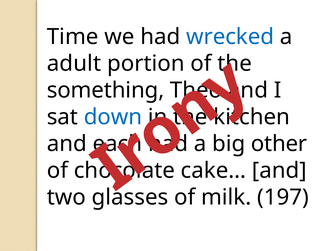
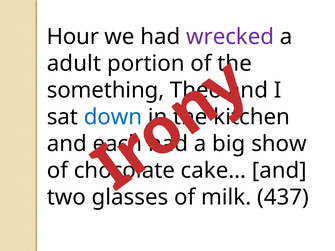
Time: Time -> Hour (73, 37)
wrecked colour: blue -> purple (230, 37)
other: other -> show (279, 144)
197: 197 -> 437 (283, 197)
